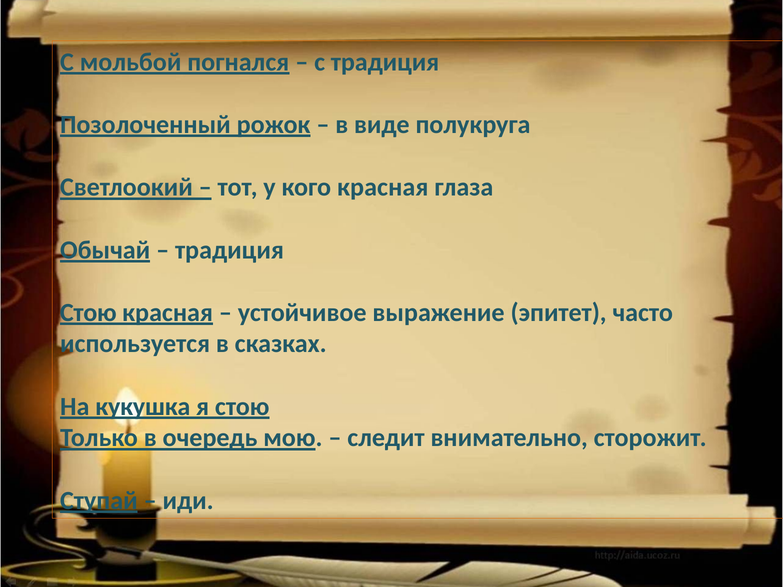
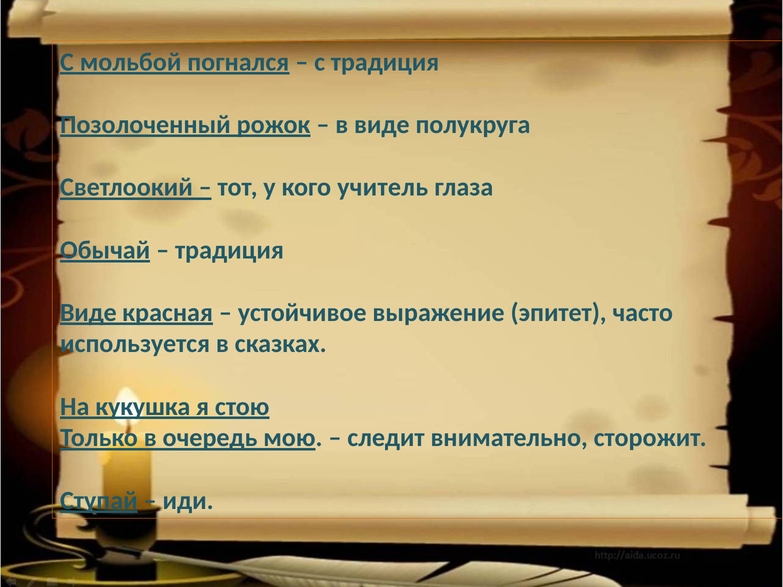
кого красная: красная -> учитель (383, 187)
Стою: Стою -> Виде (88, 313)
